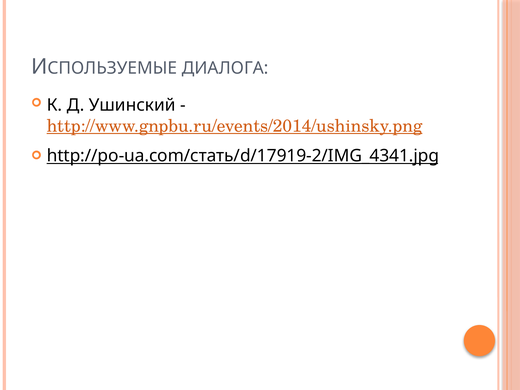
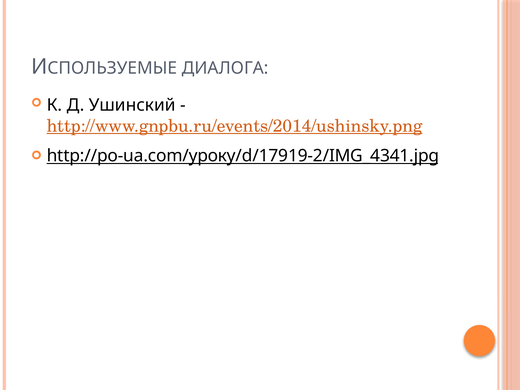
http://po-ua.com/стать/d/17919-2/IMG_4341.jpg: http://po-ua.com/стать/d/17919-2/IMG_4341.jpg -> http://po-ua.com/уроку/d/17919-2/IMG_4341.jpg (243, 156)
